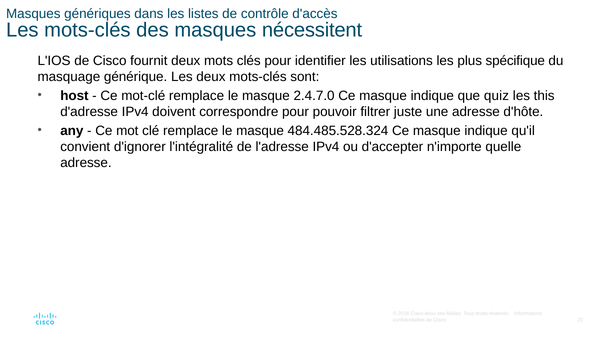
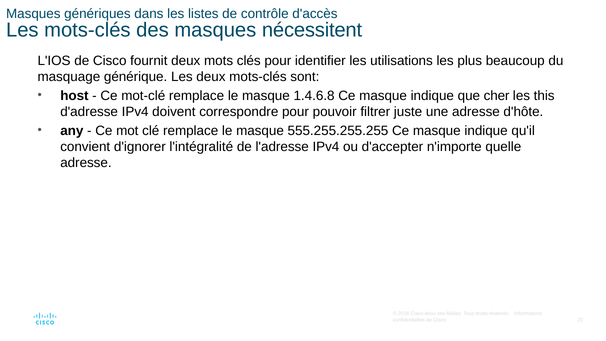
spécifique: spécifique -> beaucoup (515, 61)
2.4.7.0: 2.4.7.0 -> 1.4.6.8 (314, 96)
quiz: quiz -> cher (497, 96)
484.485.528.324: 484.485.528.324 -> 555.255.255.255 (338, 131)
